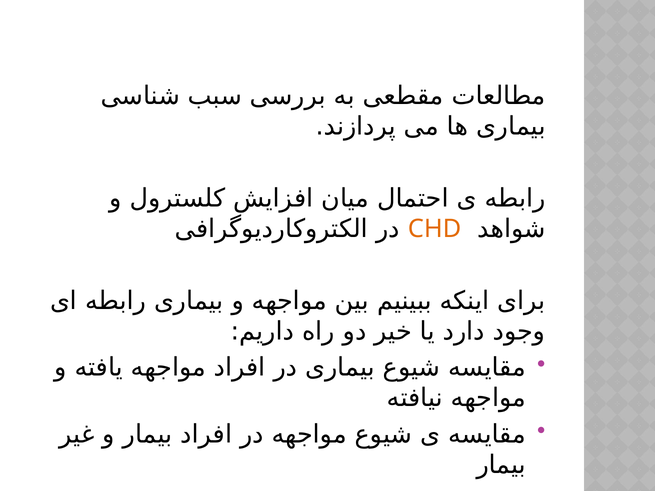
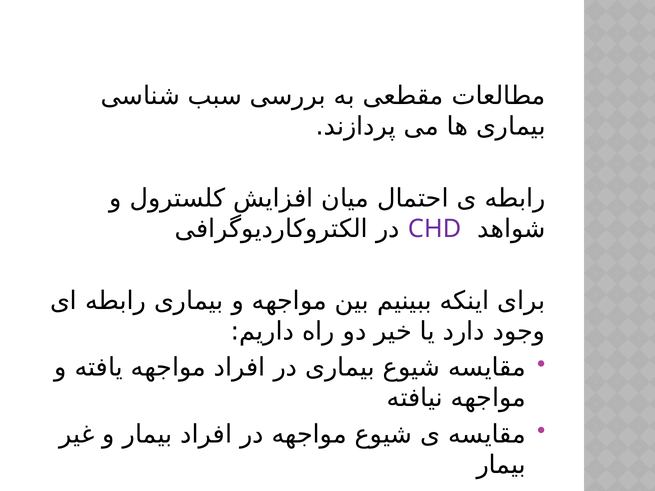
CHD colour: orange -> purple (435, 229)
